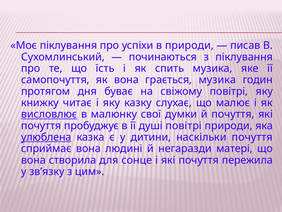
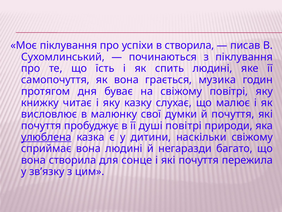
в природи: природи -> створила (189, 45)
спить музика: музика -> людині (213, 68)
висловлює underline: present -> none (49, 114)
наскільки почуття: почуття -> свіжому (252, 137)
матері: матері -> багато (234, 148)
